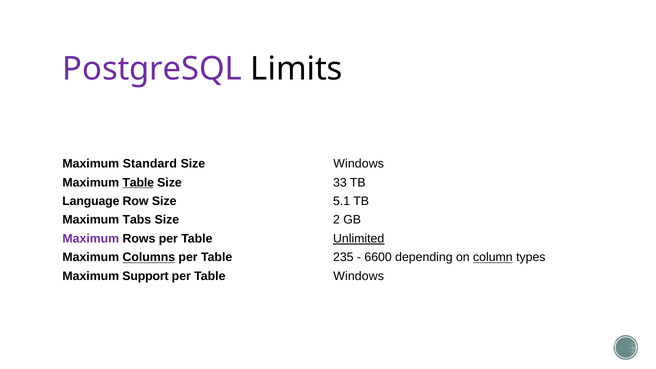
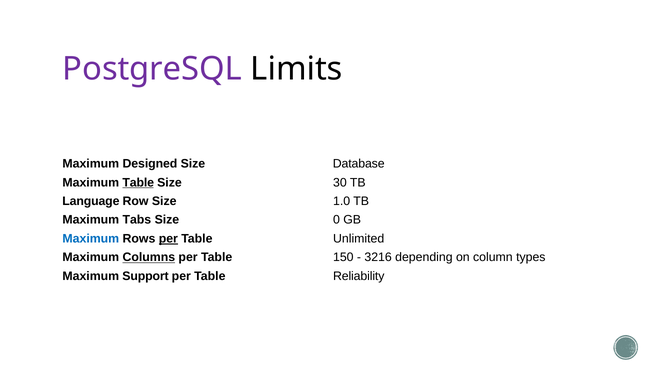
Standard: Standard -> Designed (150, 164)
Size Windows: Windows -> Database (359, 164)
33: 33 -> 30 (340, 182)
5.1: 5.1 -> 1.0 (342, 201)
2: 2 -> 0 (337, 220)
Maximum colour: purple -> blue (91, 239)
per underline: none -> present (168, 239)
Unlimited underline: present -> none (359, 239)
235: 235 -> 150 (343, 257)
6600: 6600 -> 3216 (378, 257)
column underline: present -> none (493, 257)
Table Windows: Windows -> Reliability (359, 276)
